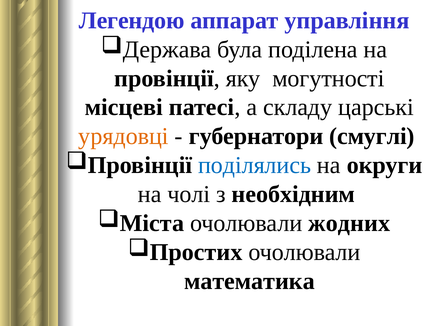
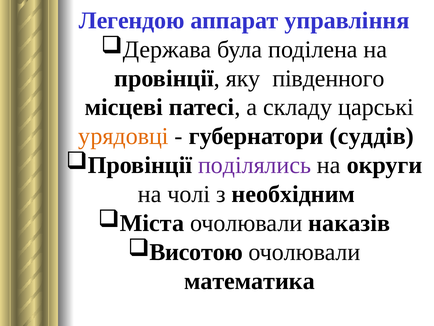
могутності: могутності -> південного (328, 78)
смуглі: смуглі -> суддів (372, 136)
поділялись colour: blue -> purple (255, 165)
жодних: жодних -> наказів (349, 223)
Простих: Простих -> Висотою (196, 252)
